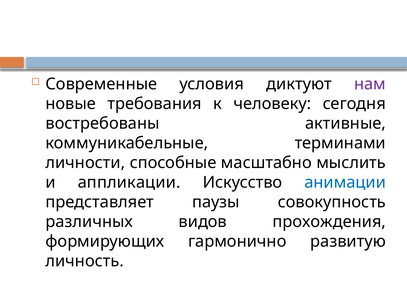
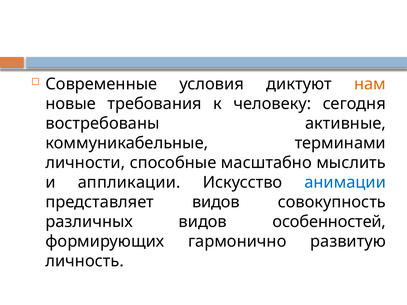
нам colour: purple -> orange (370, 84)
представляет паузы: паузы -> видов (216, 202)
прохождения: прохождения -> особенностей (329, 222)
